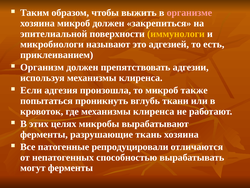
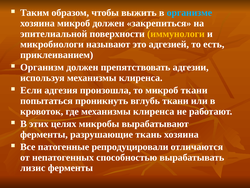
организме colour: pink -> light blue (189, 13)
микроб также: также -> ткани (194, 90)
могут: могут -> лизис (33, 168)
